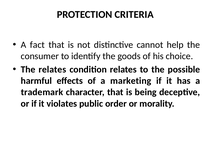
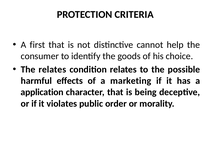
fact: fact -> first (37, 45)
trademark: trademark -> application (42, 92)
